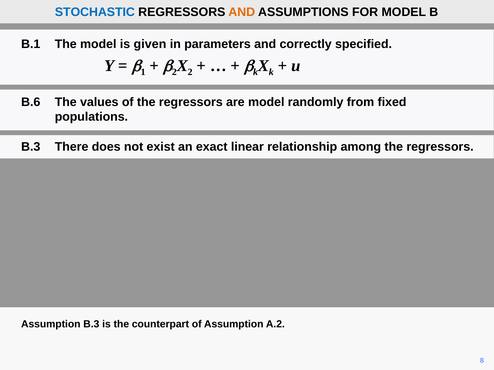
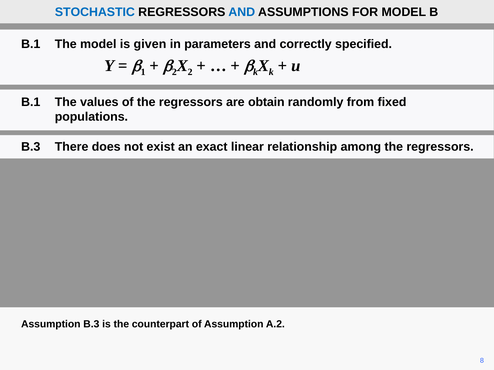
AND colour: orange -> blue (242, 12)
B.6: B.6 -> B.1 (31, 102)
are model: model -> obtain (266, 102)
